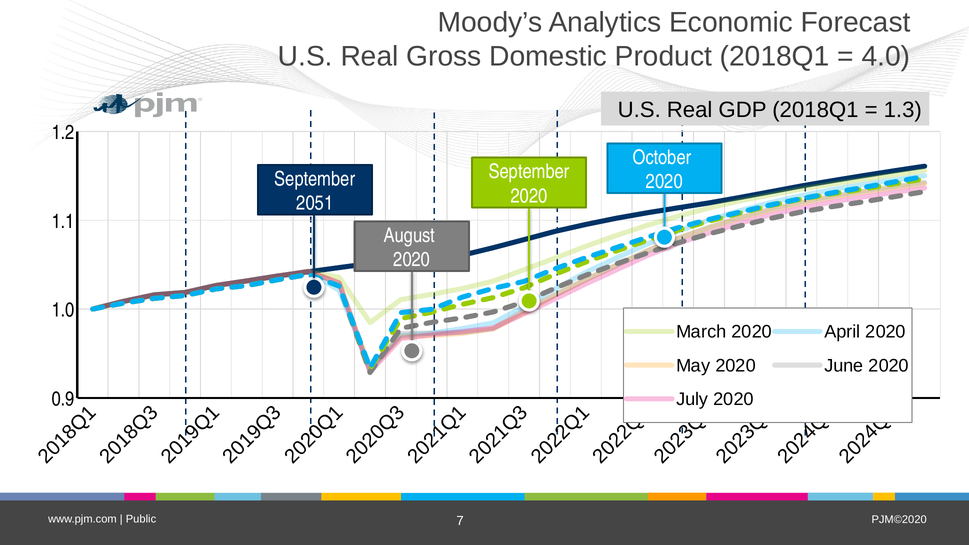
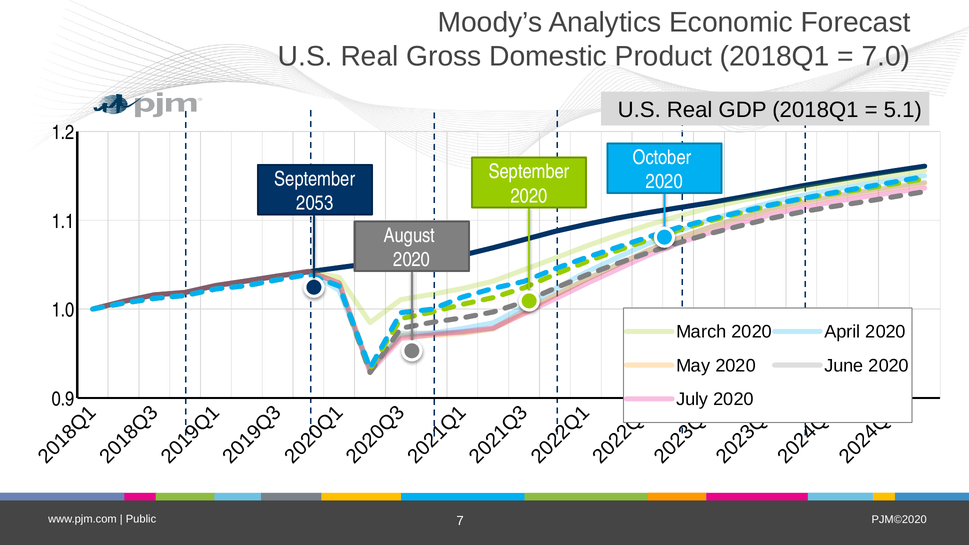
4.0: 4.0 -> 7.0 (886, 56)
1.3: 1.3 -> 5.1 (903, 110)
2051: 2051 -> 2053 (315, 203)
